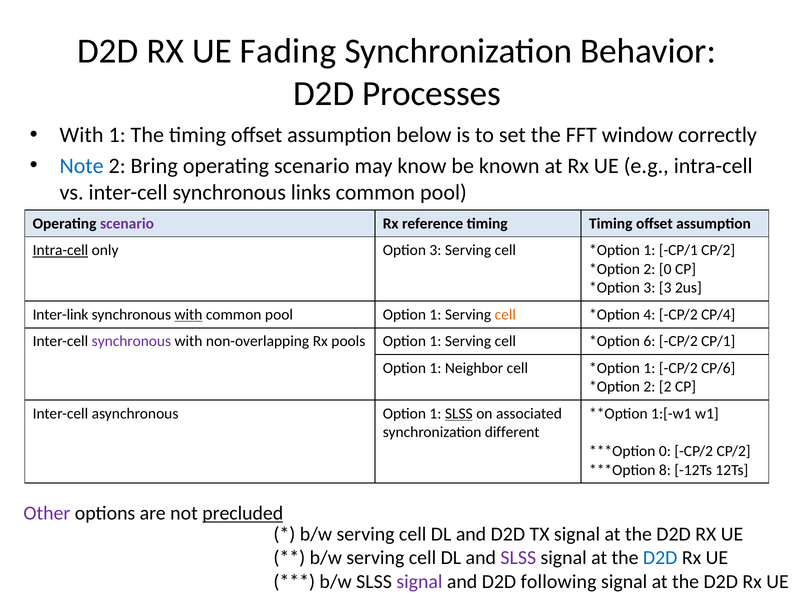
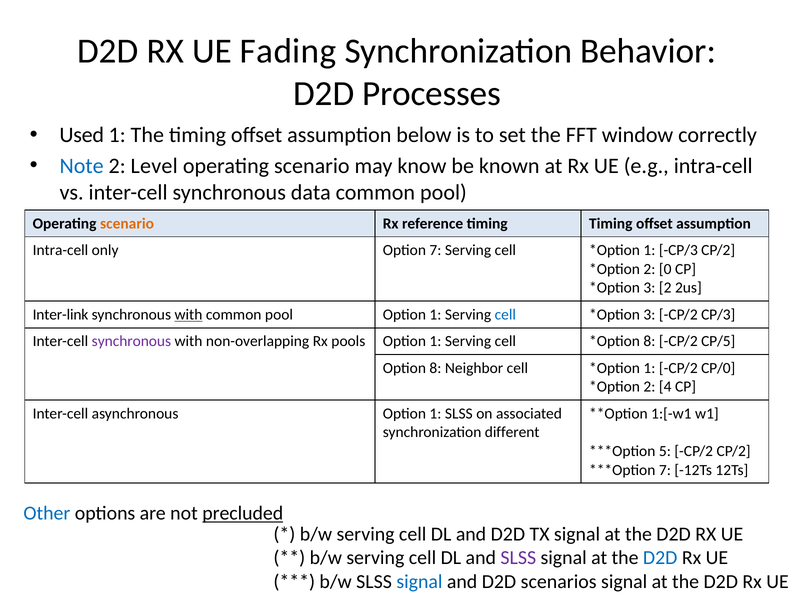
With: With -> Used (82, 135)
Bring: Bring -> Level (154, 166)
links: links -> data (311, 193)
scenario colour: purple -> orange (127, 224)
Intra-cell underline: present -> none (60, 251)
Option 3: 3 -> 7 (435, 251)
1 CP/1: CP/1 -> CP/3 (678, 251)
3 3: 3 -> 2 (665, 288)
cell colour: orange -> blue (505, 315)
4: 4 -> 3 (649, 315)
CP/2 CP/4: CP/4 -> CP/3 (718, 315)
6: 6 -> 8 (649, 342)
CP/2 CP/1: CP/1 -> CP/5 (718, 342)
1: 1 -> 8 (435, 368)
CP/6: CP/6 -> CP/0 (718, 368)
2 2: 2 -> 4 (665, 387)
SLSS underline: present -> none (459, 414)
0: 0 -> 5 (665, 452)
8: 8 -> 7 (665, 470)
Other colour: purple -> blue (47, 514)
signal colour: purple -> blue (419, 582)
following: following -> scenarios (559, 582)
